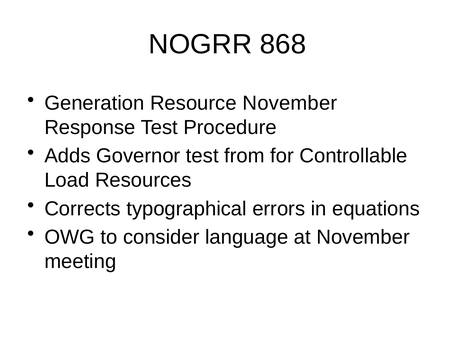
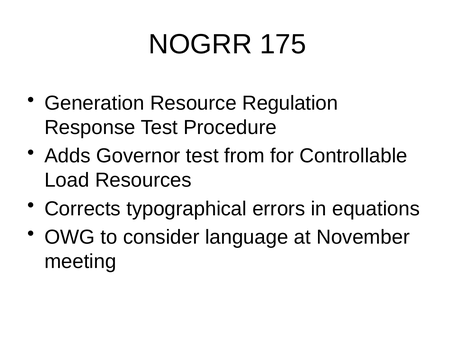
868: 868 -> 175 (283, 44)
Resource November: November -> Regulation (290, 103)
